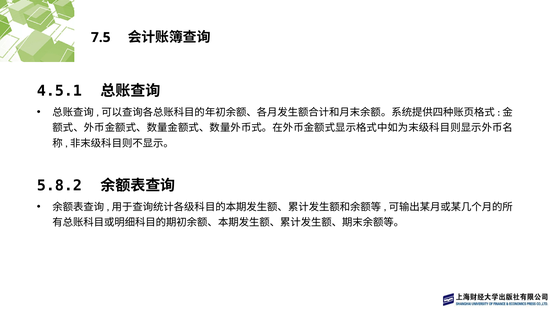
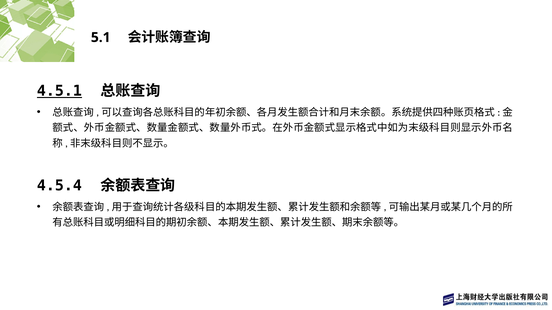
7.5: 7.5 -> 5.1 (101, 37)
4.5.1 underline: none -> present (59, 91)
5.8.2: 5.8.2 -> 4.5.4 (59, 186)
